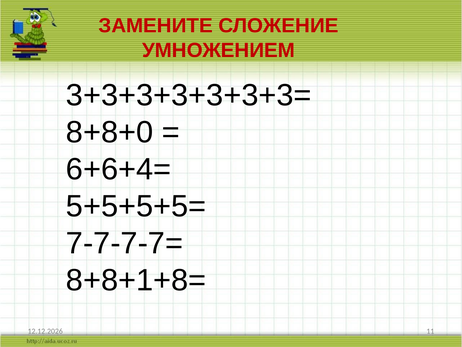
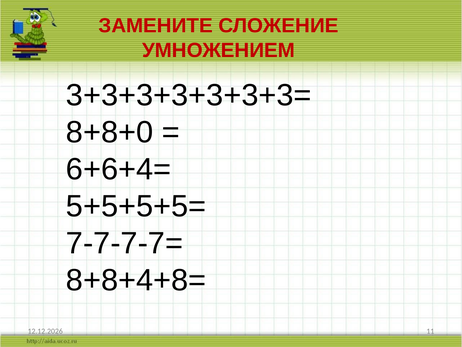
8+8+1+8=: 8+8+1+8= -> 8+8+4+8= (136, 280)
